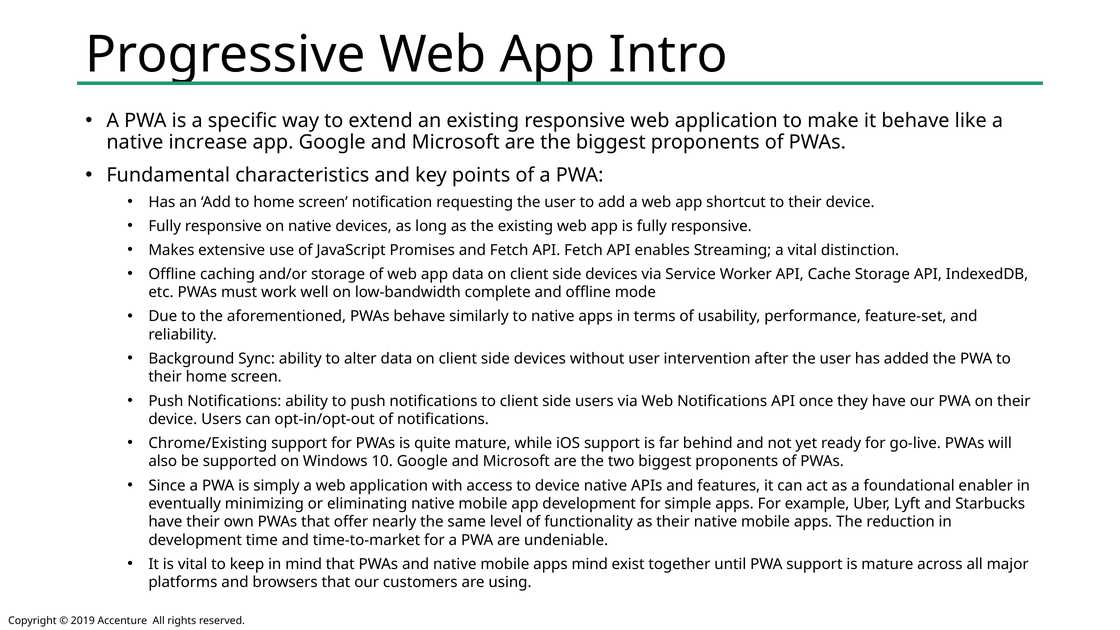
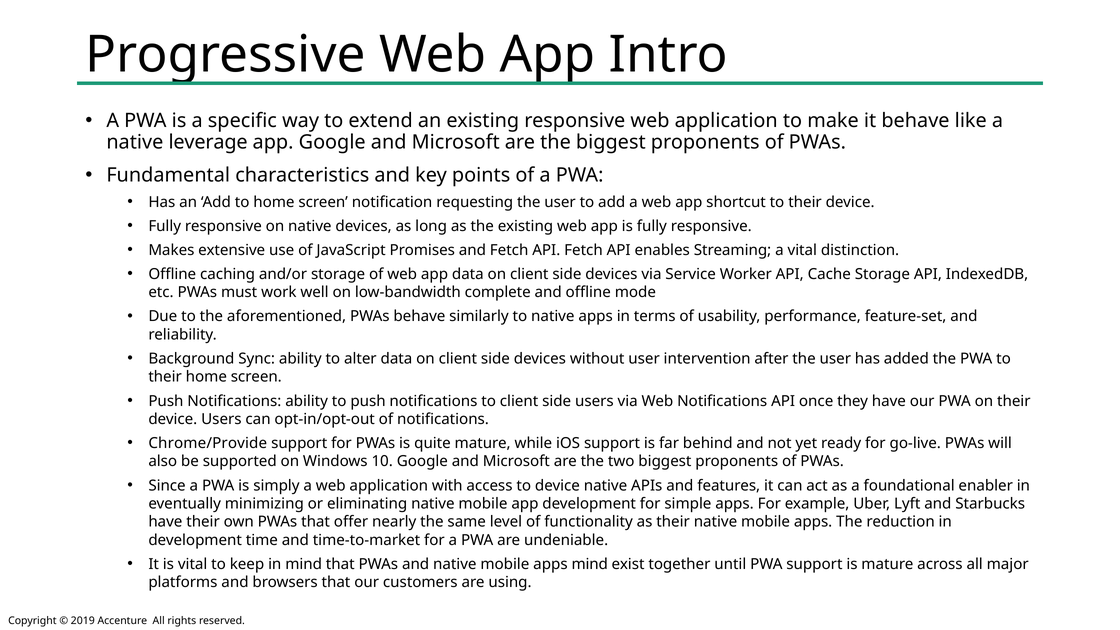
increase: increase -> leverage (208, 142)
Chrome/Existing: Chrome/Existing -> Chrome/Provide (208, 443)
